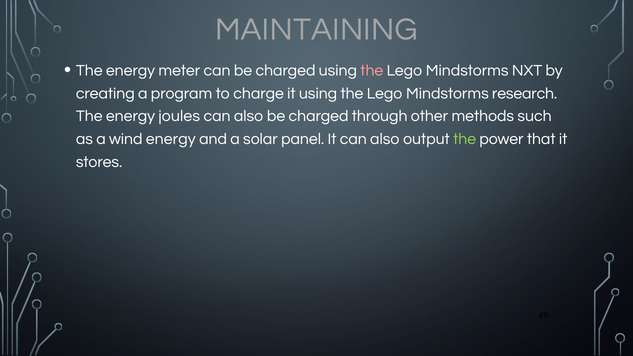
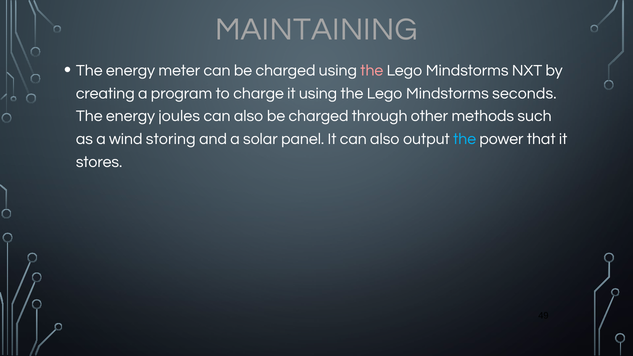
research: research -> seconds (524, 94)
wind energy: energy -> storing (171, 139)
the colour: light green -> light blue (465, 139)
